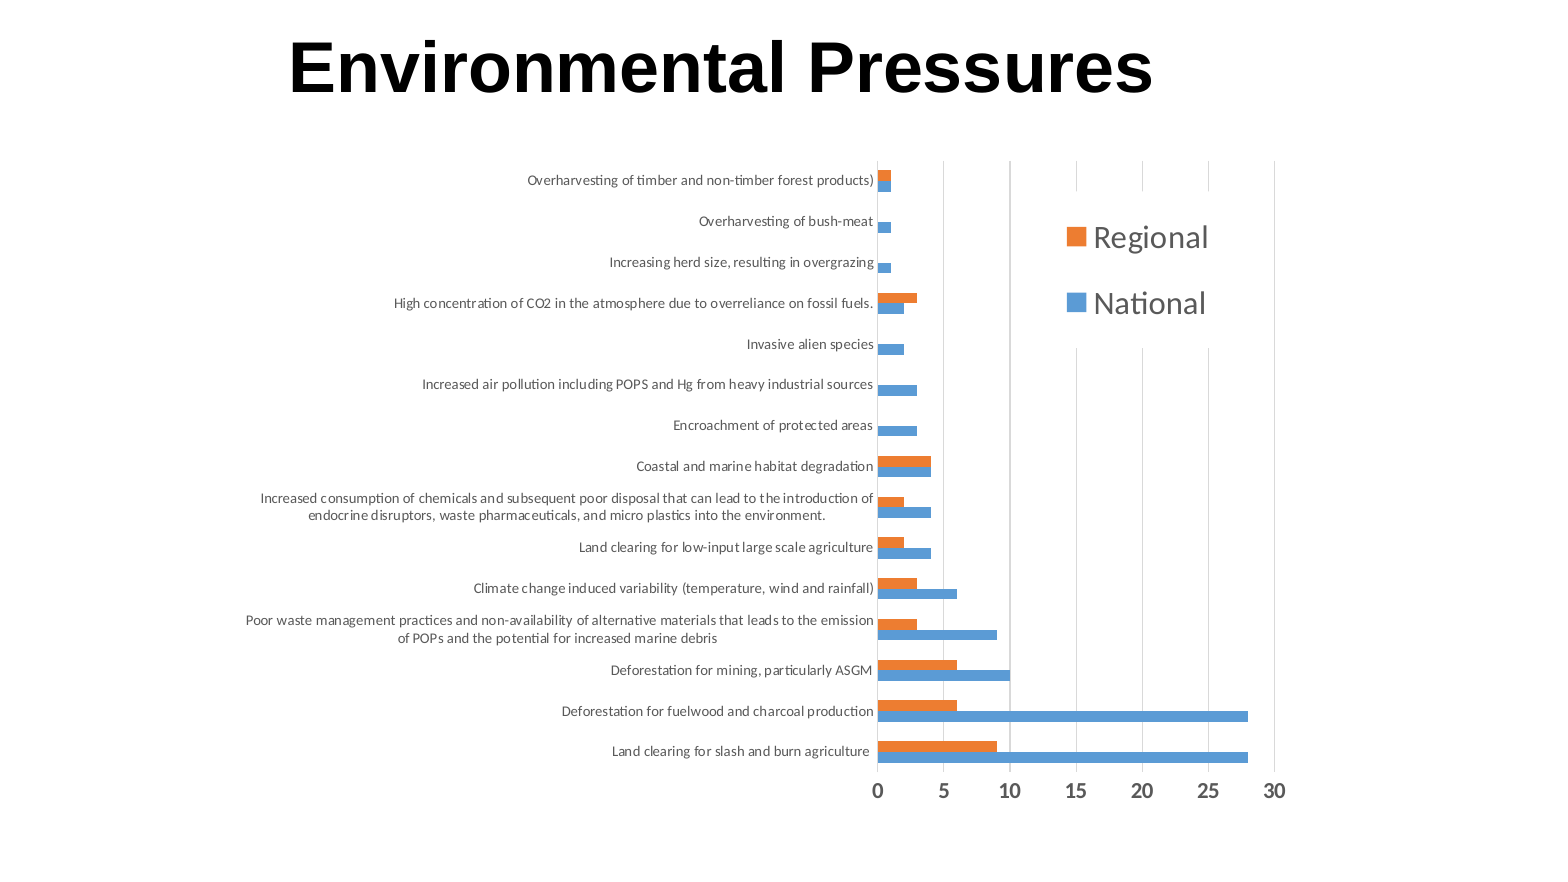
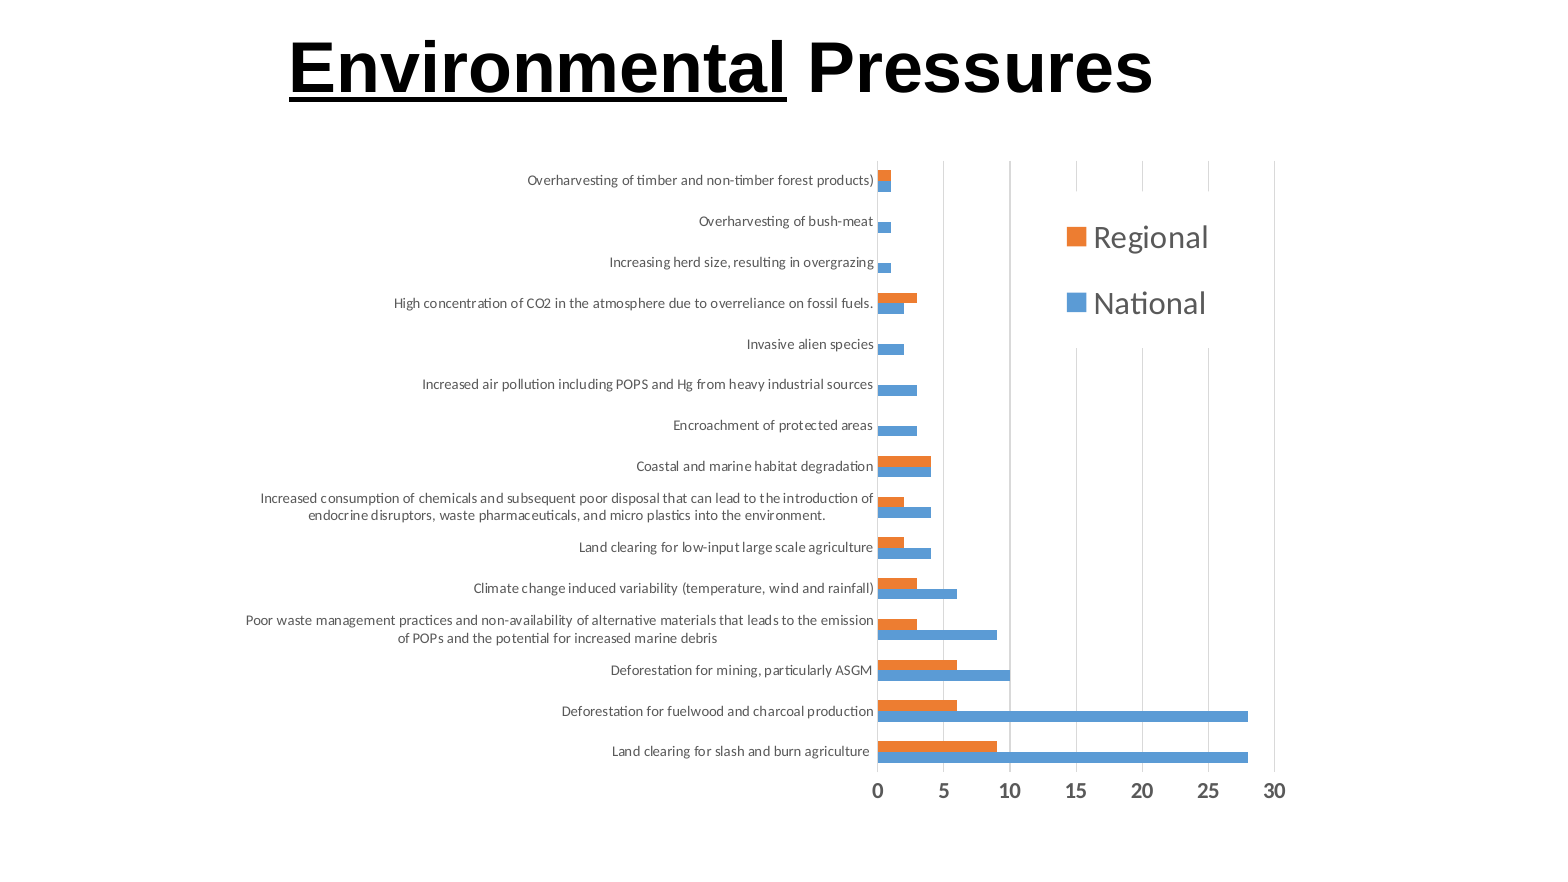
Environmental underline: none -> present (538, 69)
